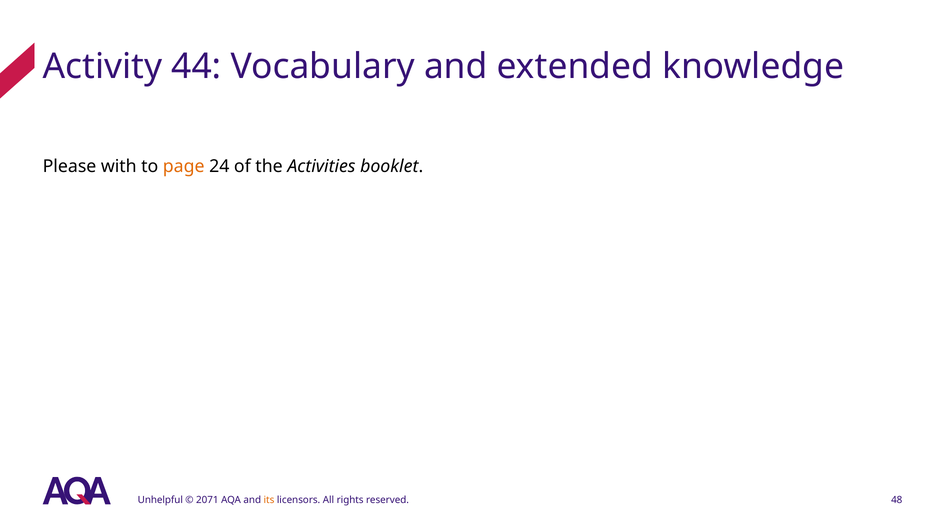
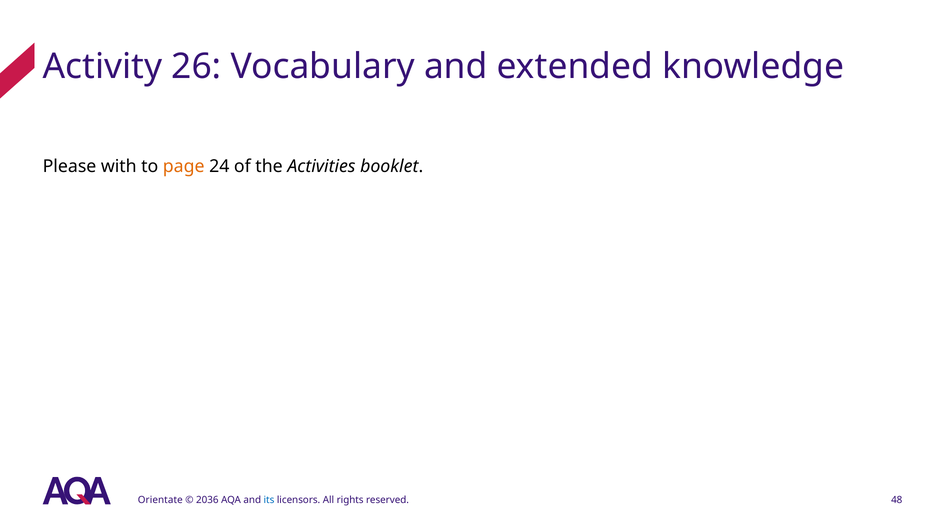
44: 44 -> 26 (196, 66)
Unhelpful: Unhelpful -> Orientate (160, 500)
2071: 2071 -> 2036 (207, 500)
its colour: orange -> blue (269, 500)
